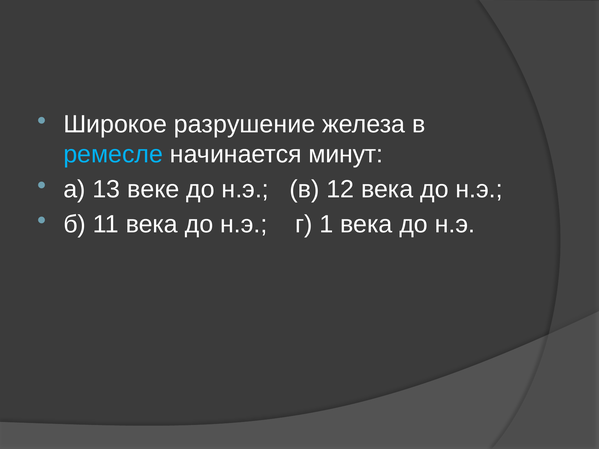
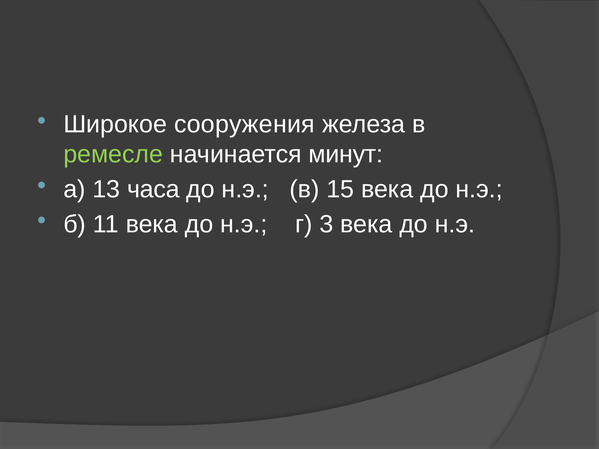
разрушение: разрушение -> сооружения (244, 124)
ремесле colour: light blue -> light green (113, 154)
веке: веке -> часа (153, 189)
12: 12 -> 15 (340, 189)
1: 1 -> 3 (326, 224)
